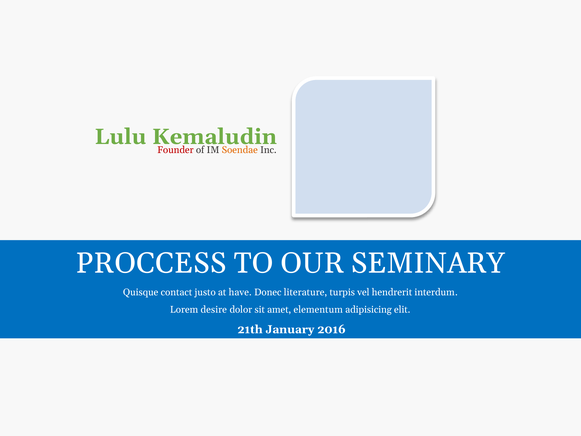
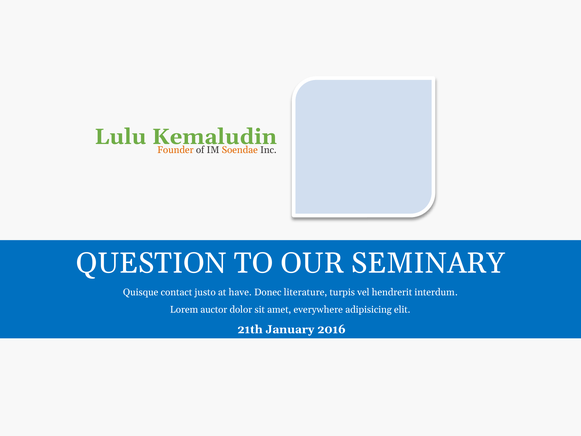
Founder colour: red -> orange (175, 150)
PROCCESS: PROCCESS -> QUESTION (151, 263)
desire: desire -> auctor (214, 309)
elementum: elementum -> everywhere (318, 309)
